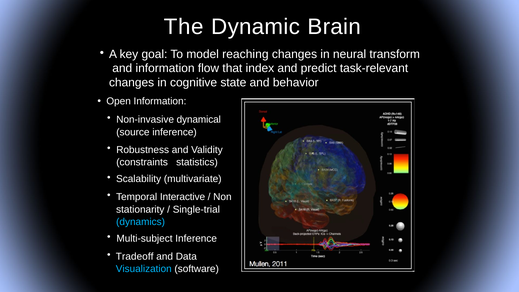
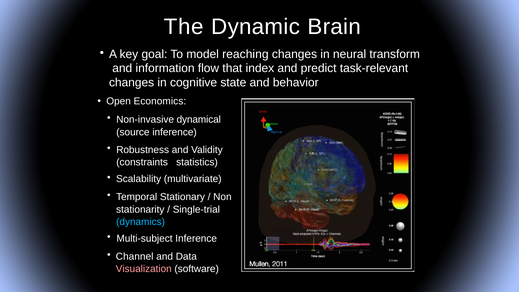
Open Information: Information -> Economics (160, 101)
Interactive: Interactive -> Stationary (182, 197)
Tradeoff: Tradeoff -> Channel (135, 257)
Visualization colour: light blue -> pink (144, 269)
